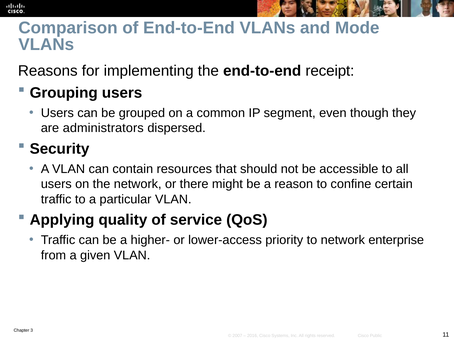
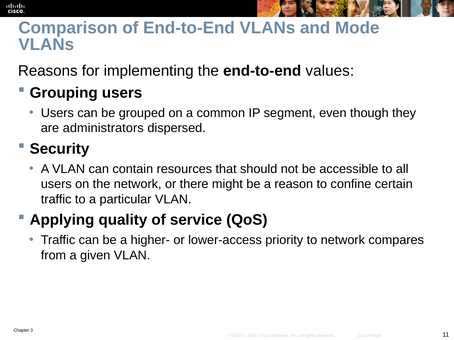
receipt: receipt -> values (330, 71)
enterprise: enterprise -> compares (396, 240)
